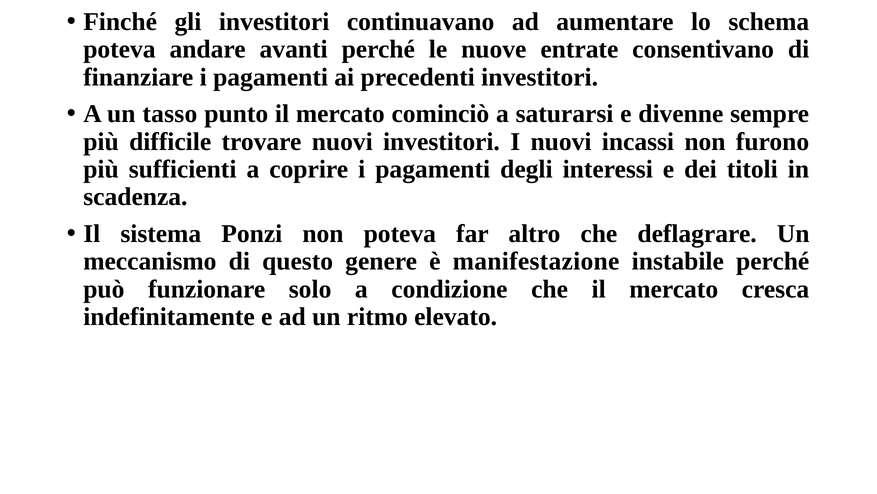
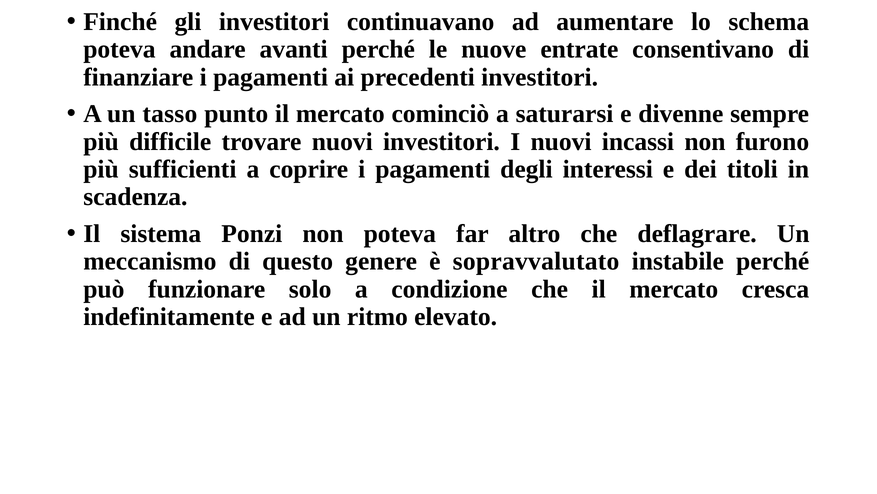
manifestazione: manifestazione -> sopravvalutato (536, 261)
